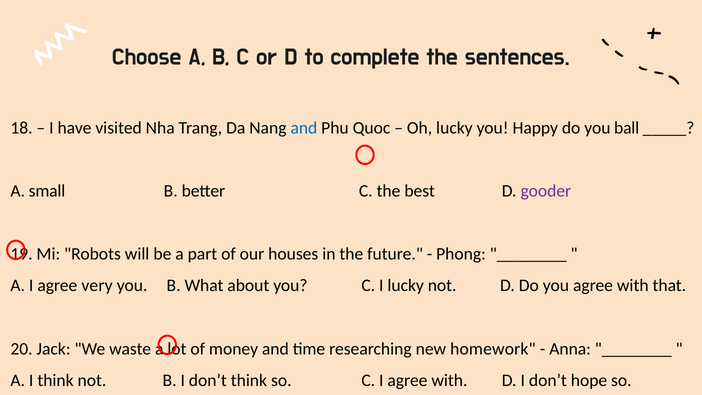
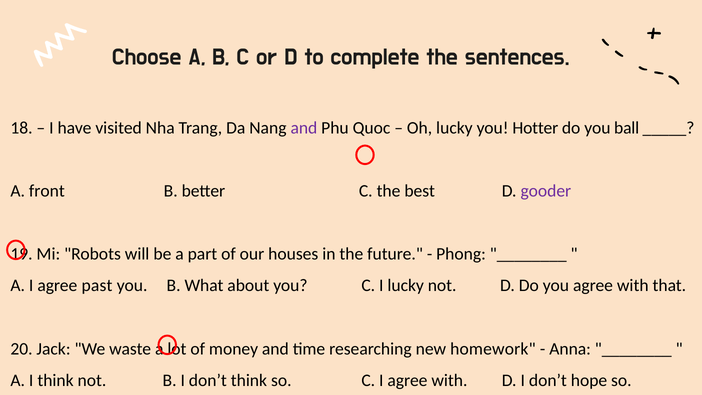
and colour: blue -> purple (304, 128)
Happy: Happy -> Hotter (535, 128)
small: small -> front (47, 191)
very: very -> past (97, 286)
